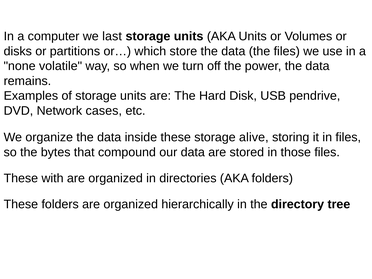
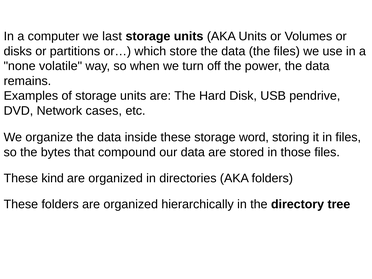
alive: alive -> word (254, 137)
with: with -> kind (53, 178)
